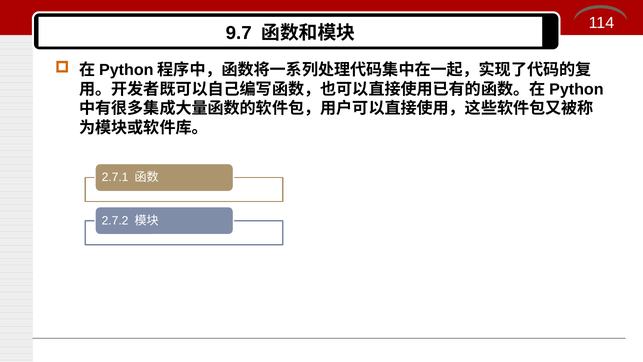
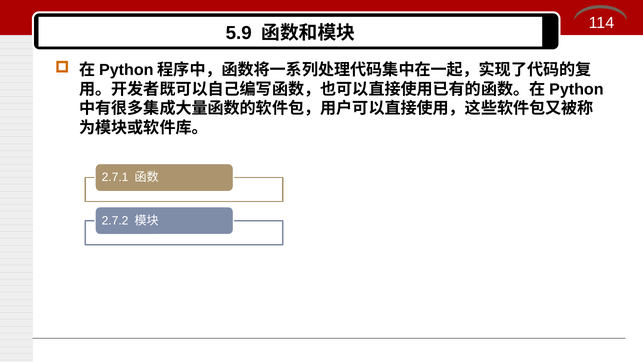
9.7: 9.7 -> 5.9 (239, 33)
